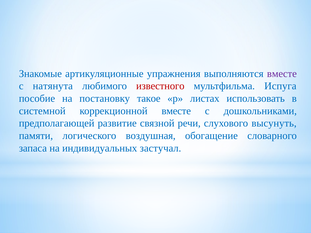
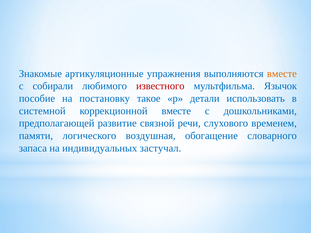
вместе colour: purple -> orange (282, 74)
натянута: натянута -> собирали (53, 86)
Испуга: Испуга -> Язычок (280, 86)
листах: листах -> детали (205, 99)
высунуть: высунуть -> временем (274, 123)
